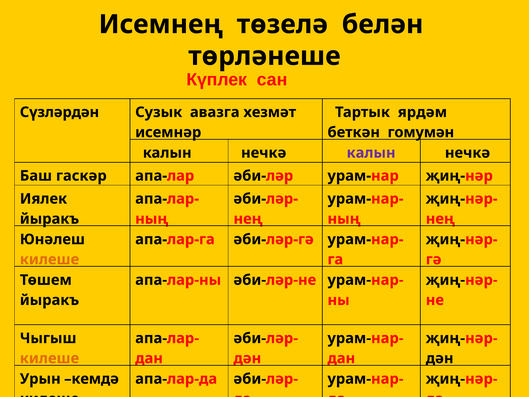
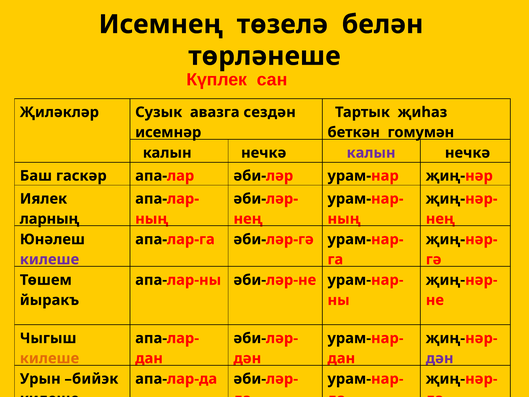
Сүзләрдән: Сүзләрдән -> Җиләкләр (59, 112)
хезмәт: хезмәт -> сездән (270, 112)
ярдәм: ярдәм -> җиһаз (422, 112)
йыракъ: йыракъ -> ларның (50, 219)
килеше colour: orange -> purple (49, 259)
дән colour: black -> purple (440, 358)
кемдә: кемдә -> бийэк (91, 379)
